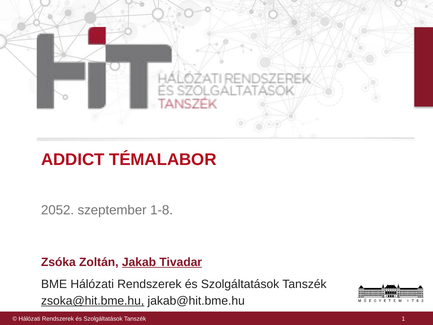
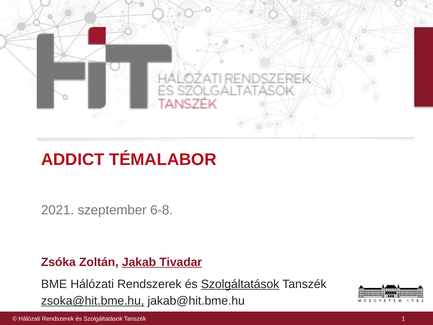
2052: 2052 -> 2021 (58, 210)
1-8: 1-8 -> 6-8 (162, 210)
Szolgáltatások underline: none -> present (240, 284)
